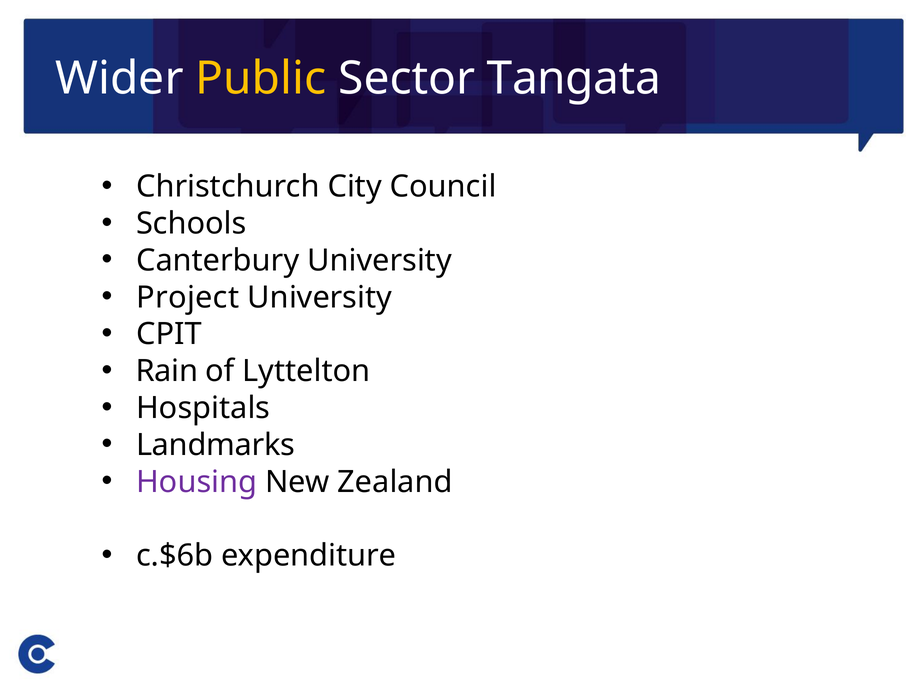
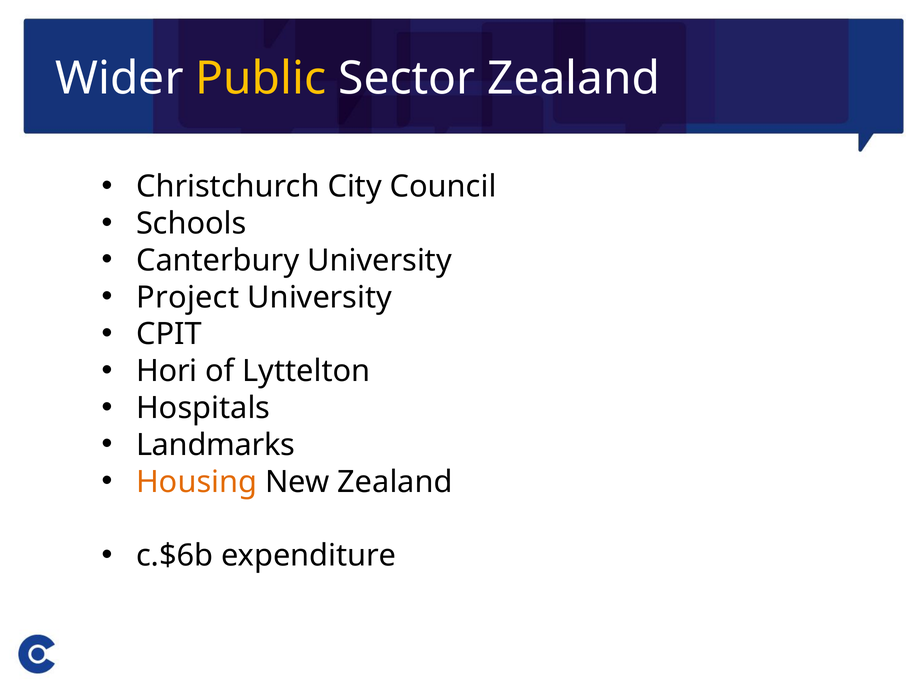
Sector Tangata: Tangata -> Zealand (574, 78)
Rain: Rain -> Hori (167, 371)
Housing colour: purple -> orange (197, 482)
